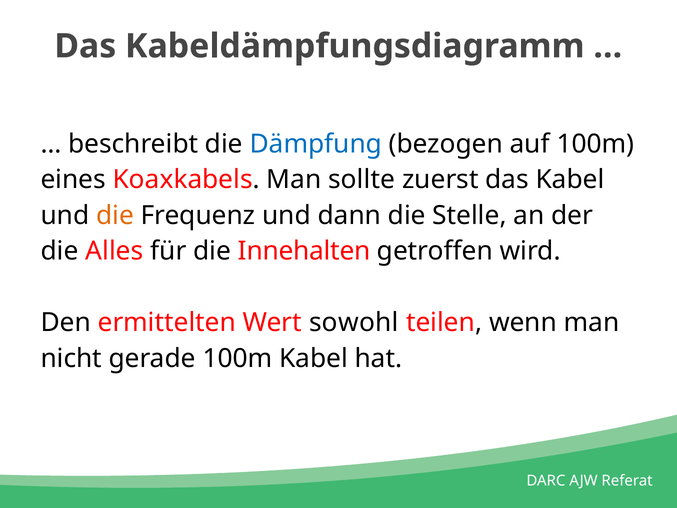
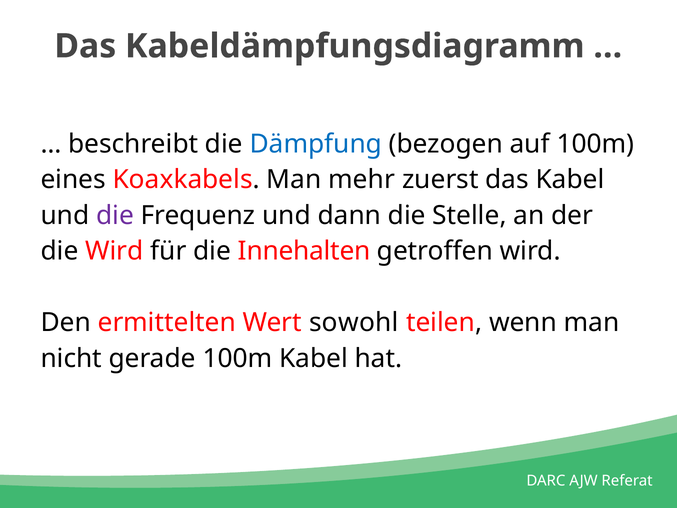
sollte: sollte -> mehr (362, 180)
die colour: orange -> purple (115, 215)
die Alles: Alles -> Wird (114, 251)
